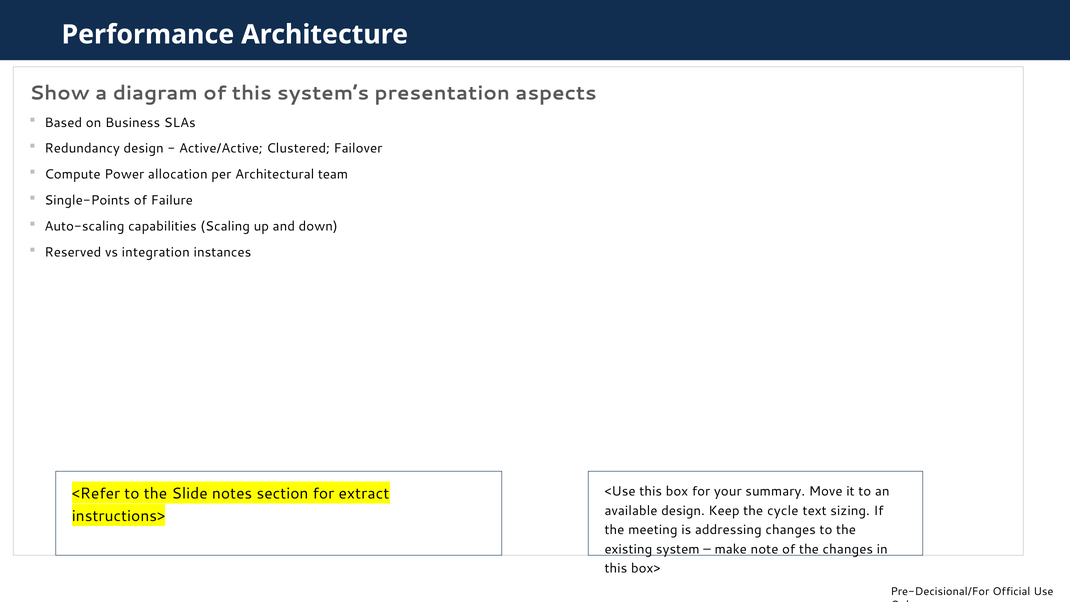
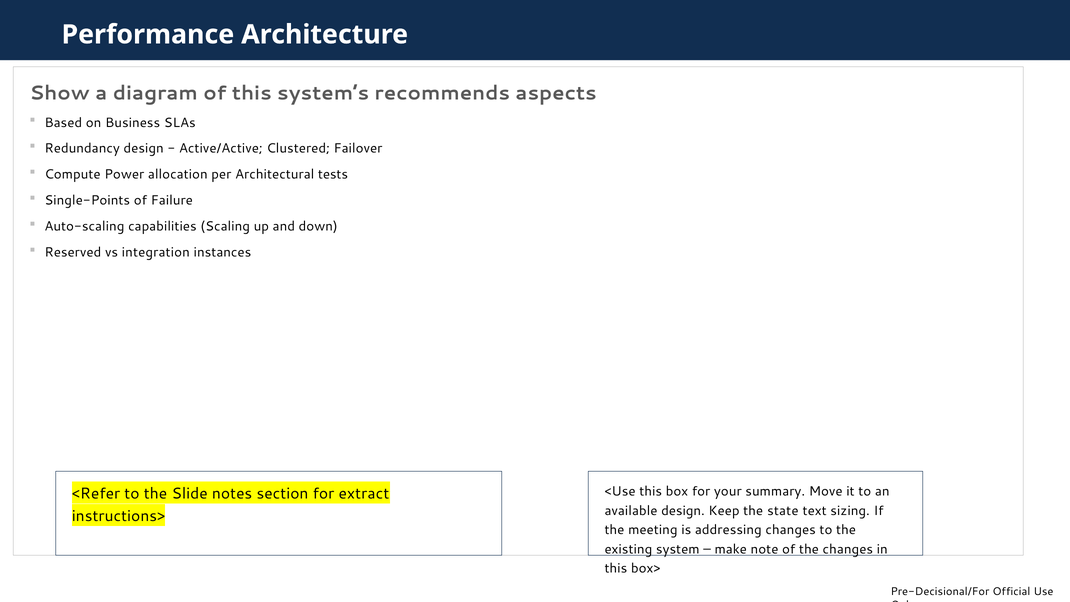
presentation: presentation -> recommends (442, 93)
team: team -> tests (333, 174)
cycle: cycle -> state (783, 511)
